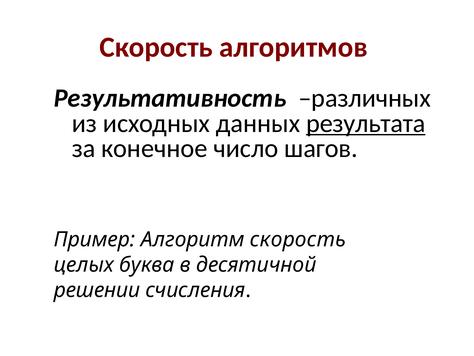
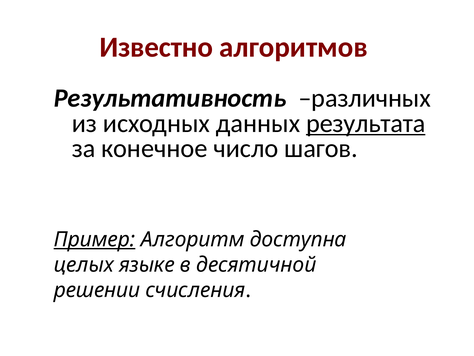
Скорость: Скорость -> Известно (156, 47)
Пример underline: none -> present (95, 239)
Алгоритм скорость: скорость -> доступна (298, 239)
буква: буква -> языке (147, 265)
